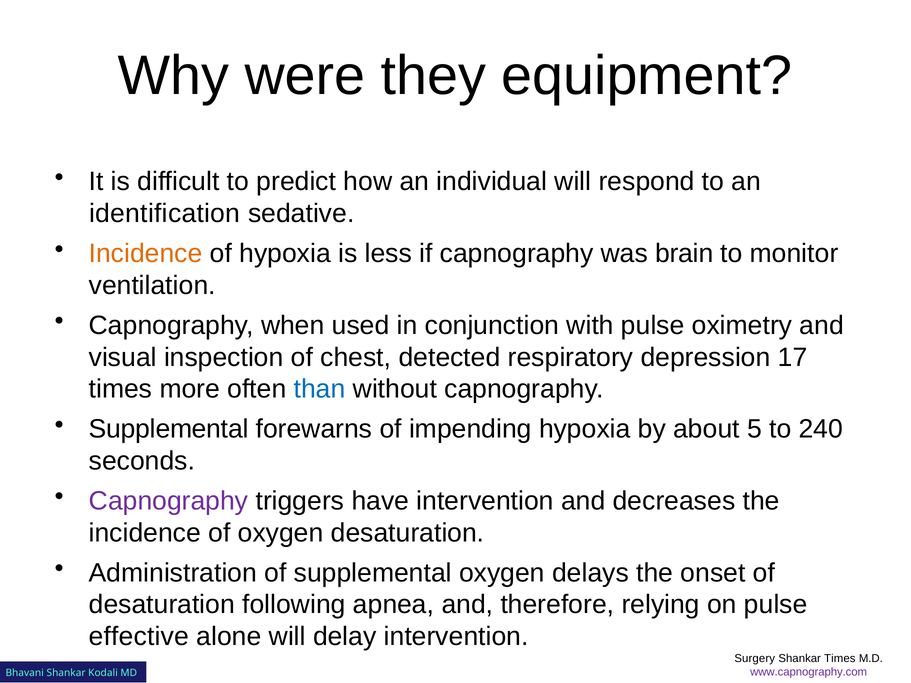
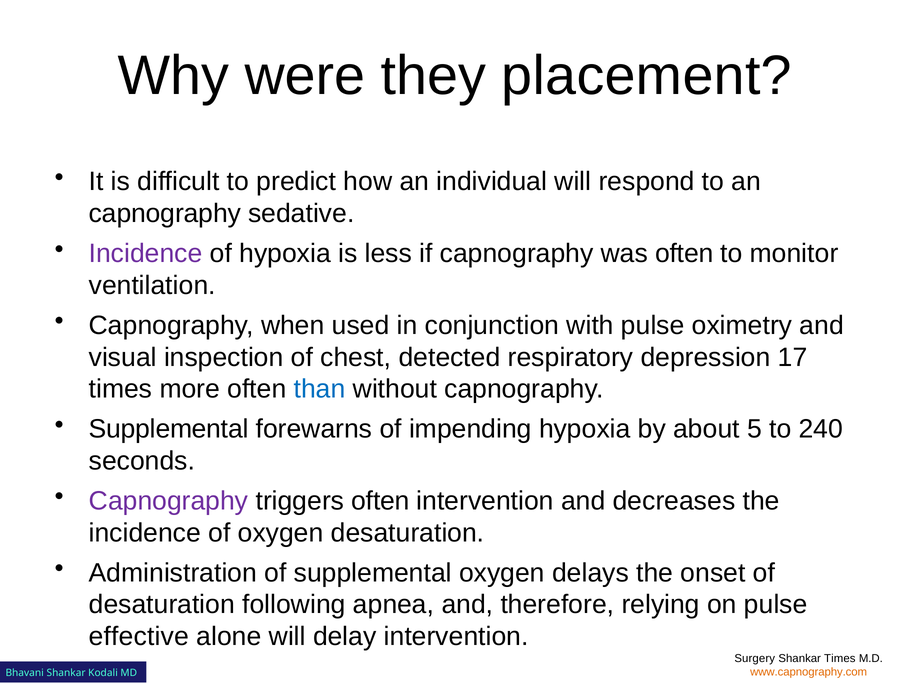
equipment: equipment -> placement (647, 76)
identification: identification -> capnography (165, 214)
Incidence colour: orange -> purple (146, 254)
was brain: brain -> often (684, 254)
triggers have: have -> often (380, 501)
www.capnography.com colour: purple -> orange (809, 672)
